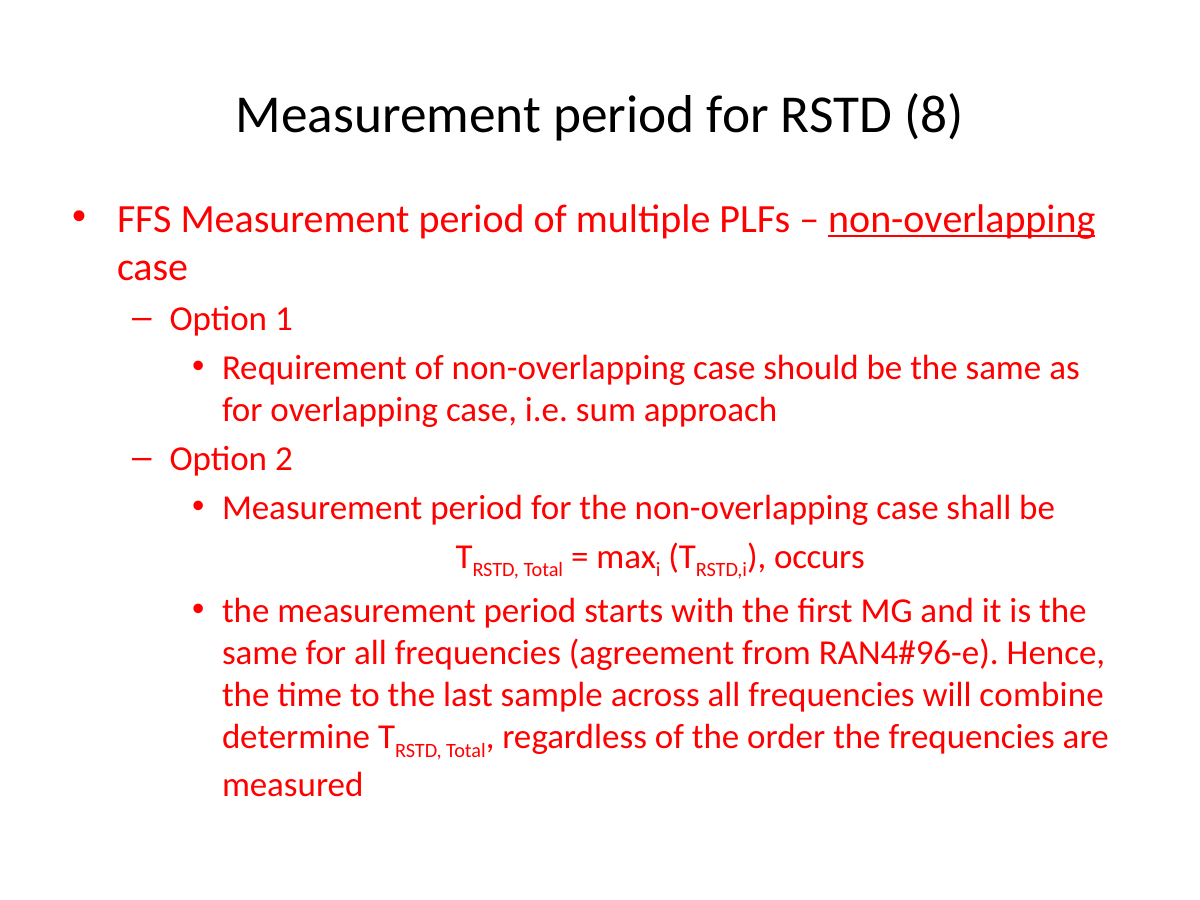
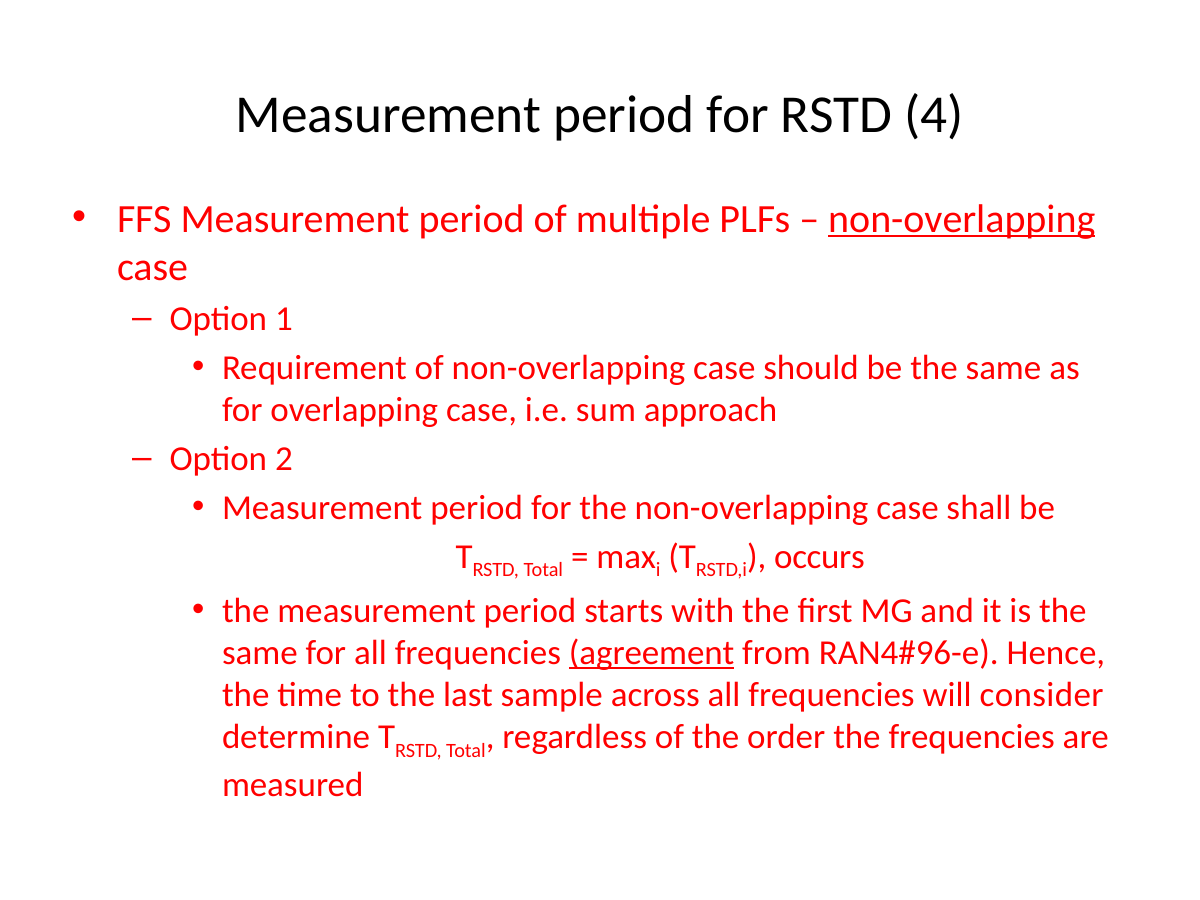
8: 8 -> 4 (934, 115)
agreement underline: none -> present (652, 653)
combine: combine -> consider (1042, 695)
